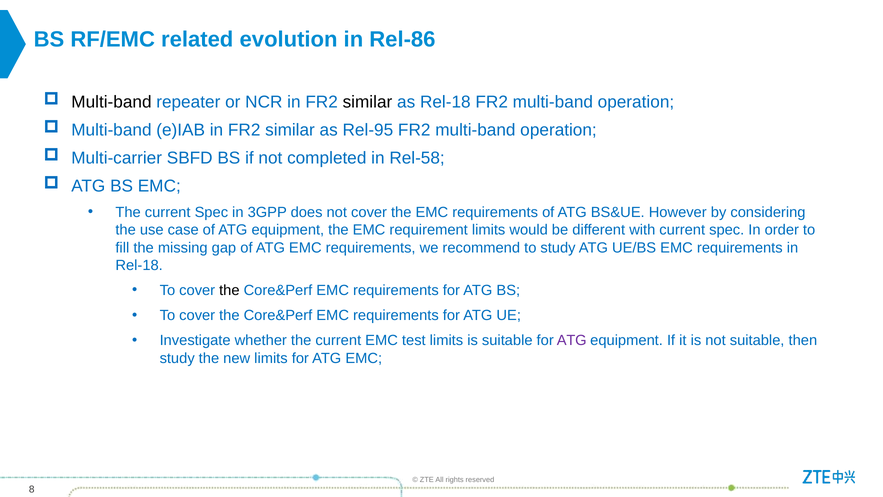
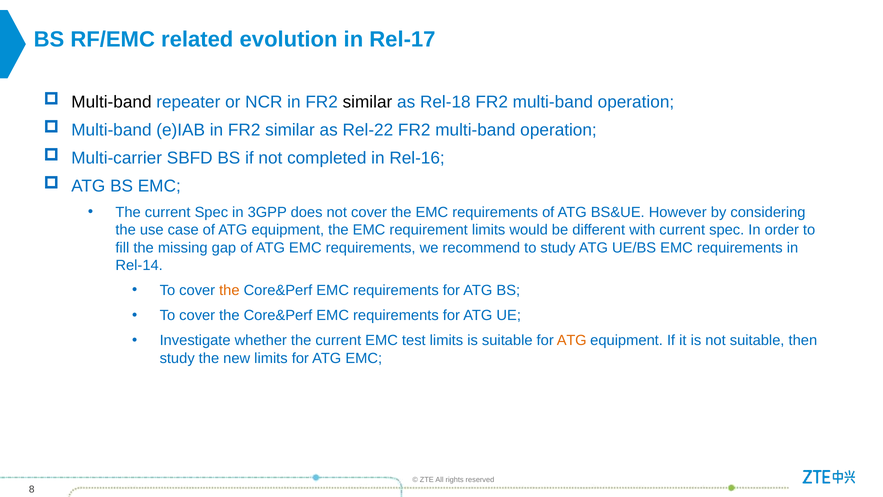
Rel-86: Rel-86 -> Rel-17 (402, 40)
Rel-95: Rel-95 -> Rel-22 (368, 130)
Rel-58: Rel-58 -> Rel-16 (417, 158)
Rel-18: Rel-18 -> Rel-14 (139, 265)
the colour: black -> orange (229, 290)
ATG colour: purple -> orange (572, 340)
